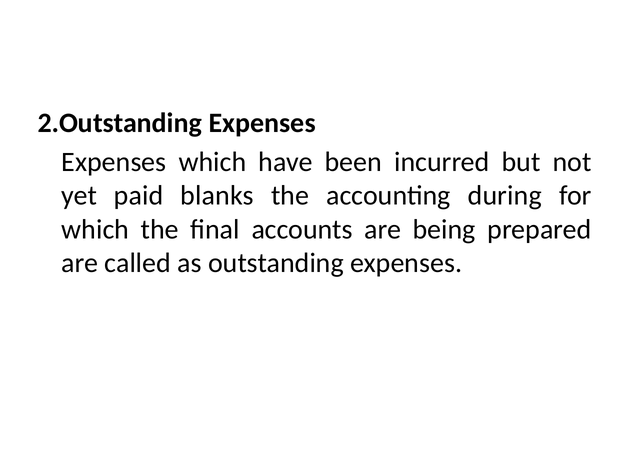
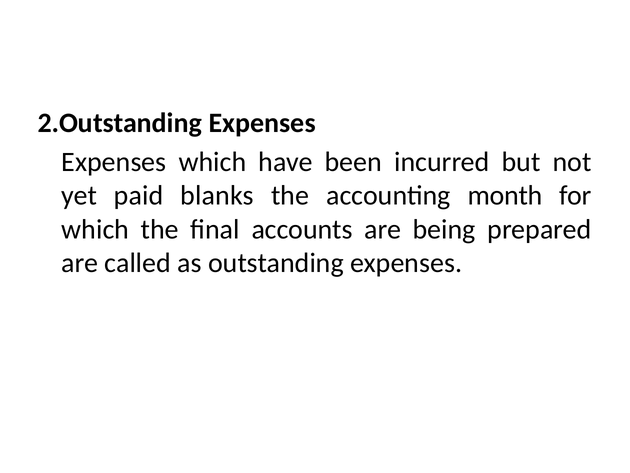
during: during -> month (505, 196)
